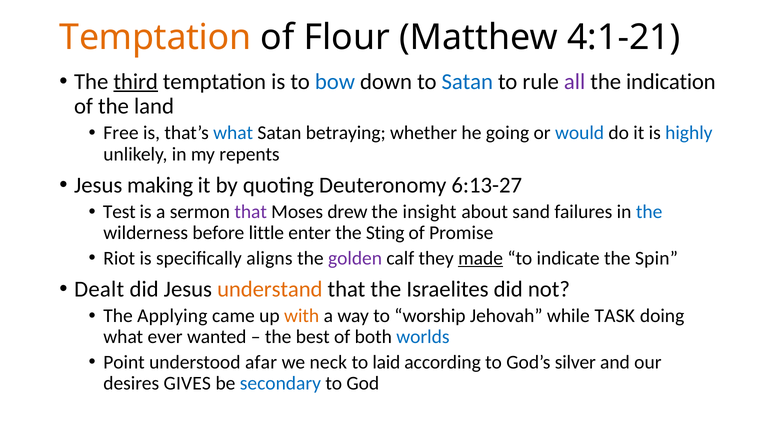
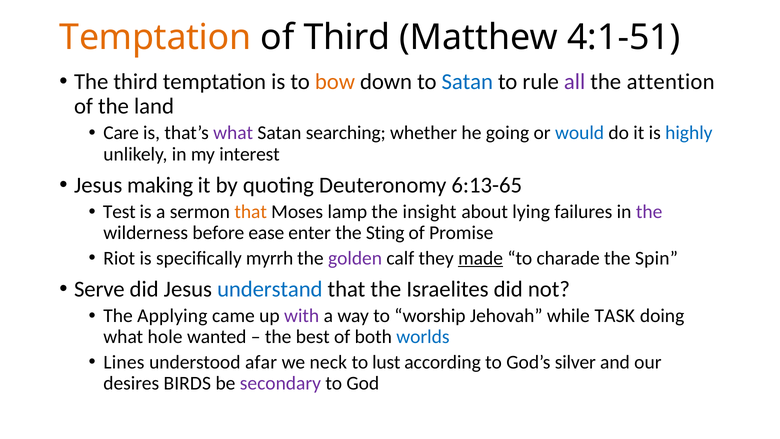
of Flour: Flour -> Third (347, 38)
4:1-21: 4:1-21 -> 4:1-51 (624, 38)
third underline: present -> none (136, 81)
bow colour: blue -> orange (335, 81)
indication: indication -> attention (671, 81)
Free: Free -> Care (121, 133)
what colour: blue -> purple (233, 133)
betraying: betraying -> searching (346, 133)
repents: repents -> interest (250, 154)
6:13-27: 6:13-27 -> 6:13-65 (487, 185)
that colour: purple -> orange (251, 212)
drew: drew -> lamp (347, 212)
sand: sand -> lying (531, 212)
the colour: blue -> purple (649, 212)
little: little -> ease (266, 233)
aligns: aligns -> myrrh (270, 258)
indicate: indicate -> charade (568, 258)
Dealt: Dealt -> Serve (99, 289)
understand colour: orange -> blue (270, 289)
with colour: orange -> purple (302, 316)
ever: ever -> hole (165, 337)
Point: Point -> Lines (124, 362)
laid: laid -> lust (386, 362)
GIVES: GIVES -> BIRDS (187, 383)
secondary colour: blue -> purple (280, 383)
